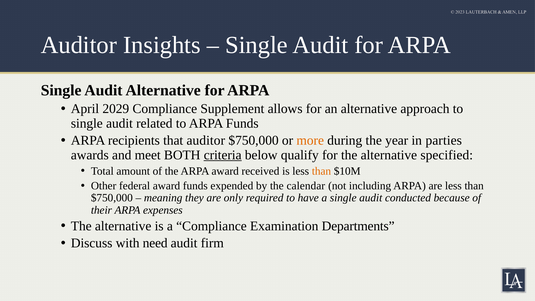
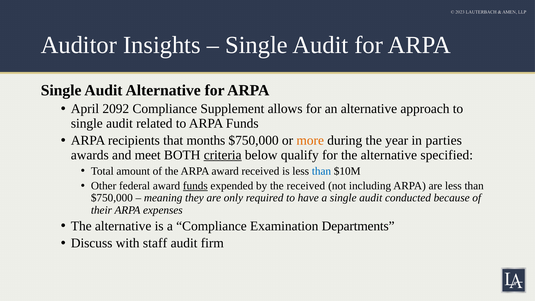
2029: 2029 -> 2092 (116, 109)
that auditor: auditor -> months (206, 141)
than colour: orange -> blue (321, 171)
funds underline: none -> present (195, 186)
the calendar: calendar -> received (306, 186)
need: need -> staff (155, 243)
